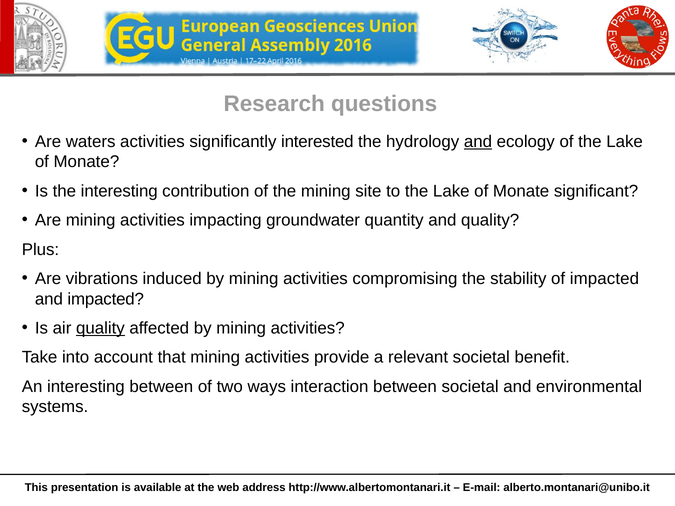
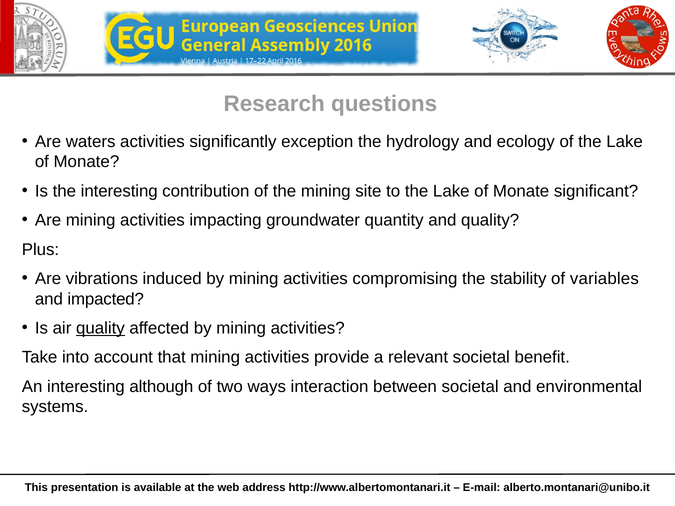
interested: interested -> exception (317, 142)
and underline: present -> none (478, 142)
of impacted: impacted -> variables (604, 279)
interesting between: between -> although (161, 387)
